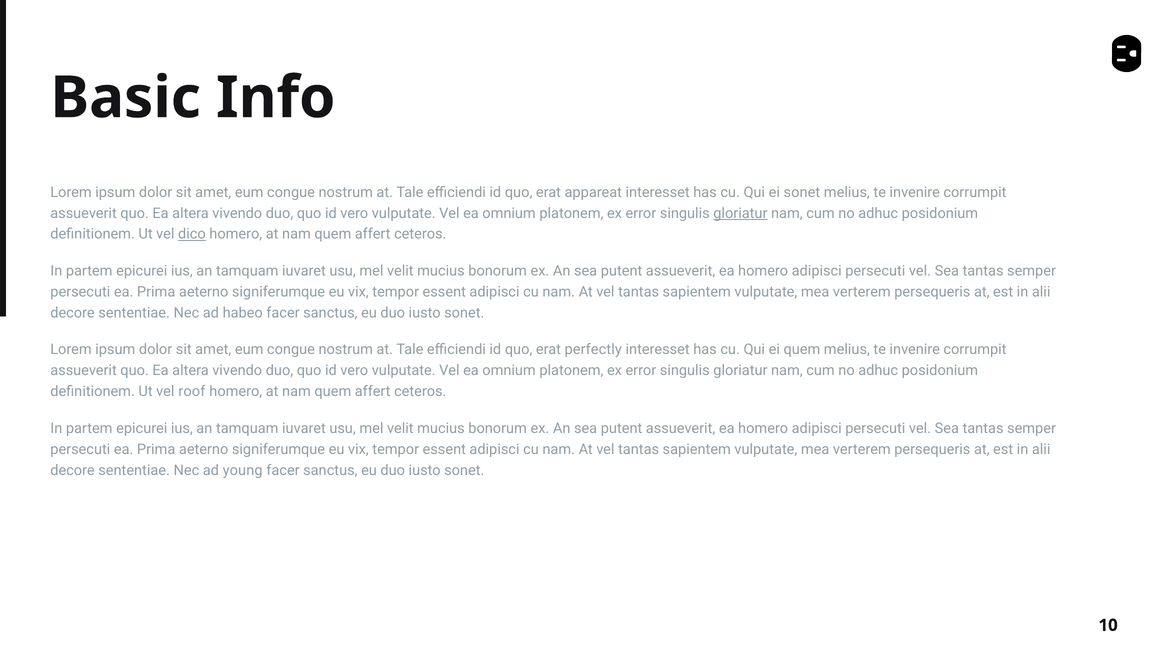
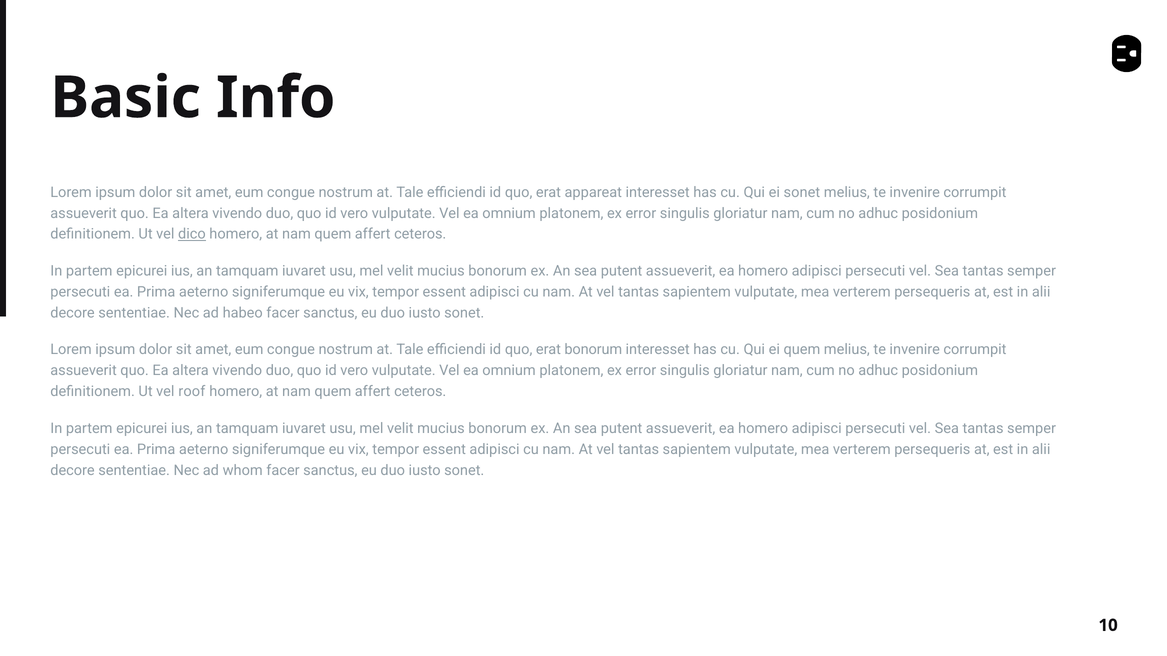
gloriatur underline: present -> none (740, 213)
erat perfectly: perfectly -> bonorum (593, 350)
young: young -> whom (243, 471)
